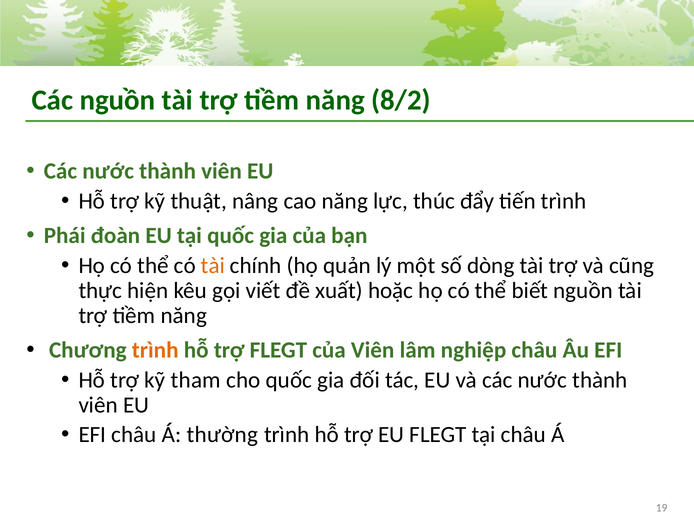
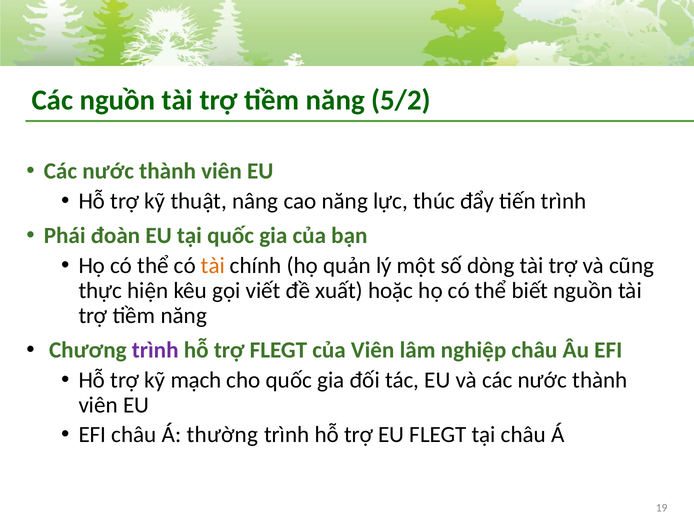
8/2: 8/2 -> 5/2 (401, 100)
trình colour: orange -> purple (155, 350)
tham: tham -> mạch (196, 380)
